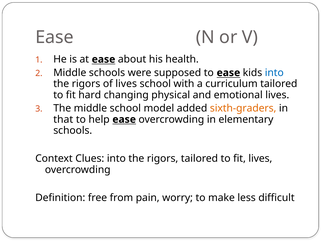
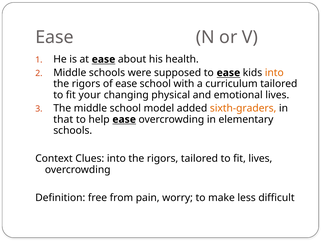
into colour: blue -> orange (274, 73)
of lives: lives -> ease (126, 84)
hard: hard -> your (90, 95)
